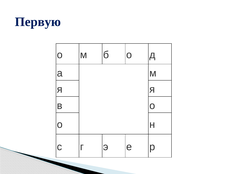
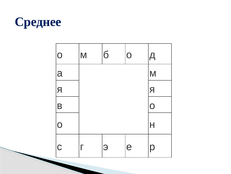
Первую: Первую -> Среднее (38, 22)
